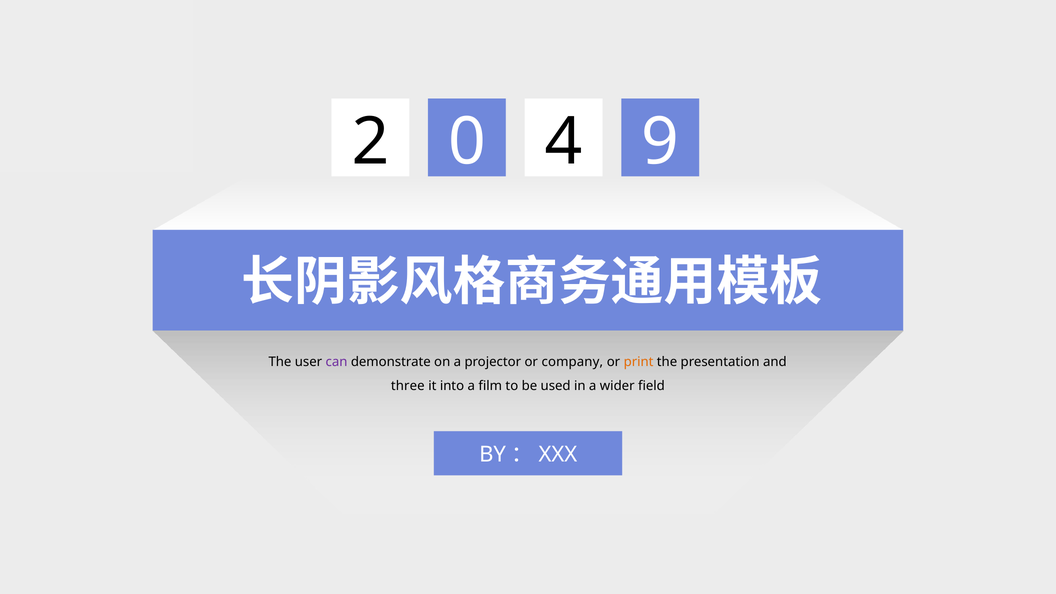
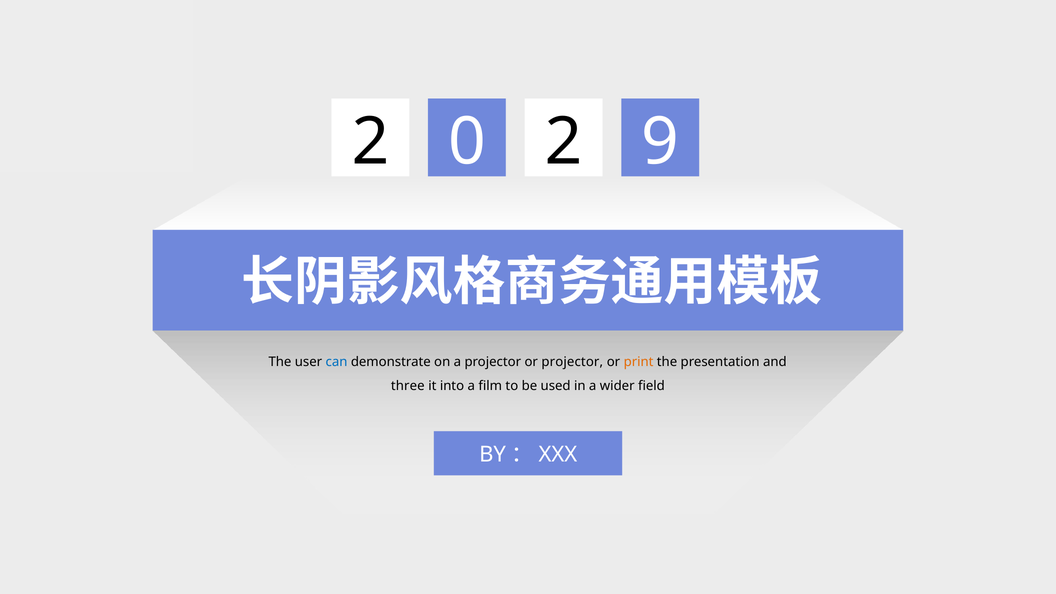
0 4: 4 -> 2 (564, 142)
can colour: purple -> blue (337, 362)
or company: company -> projector (572, 362)
